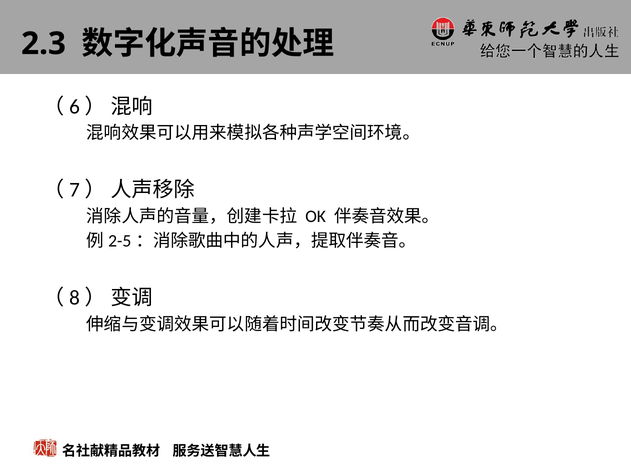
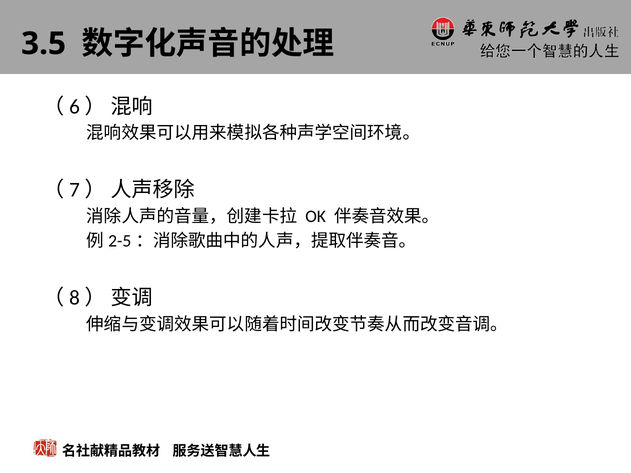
2.3: 2.3 -> 3.5 (44, 44)
